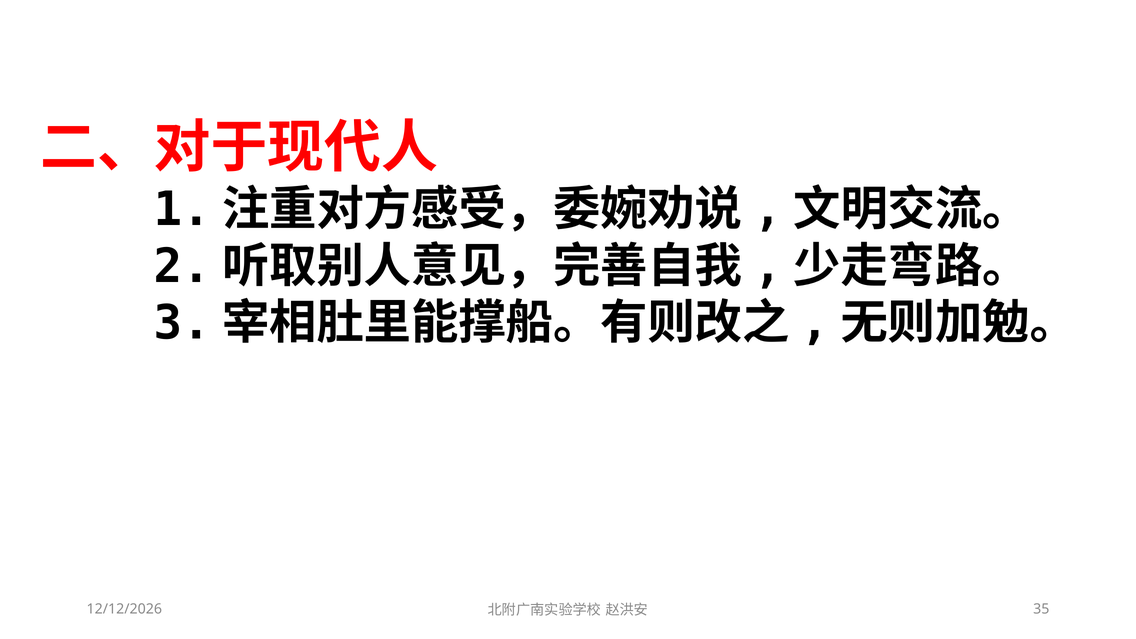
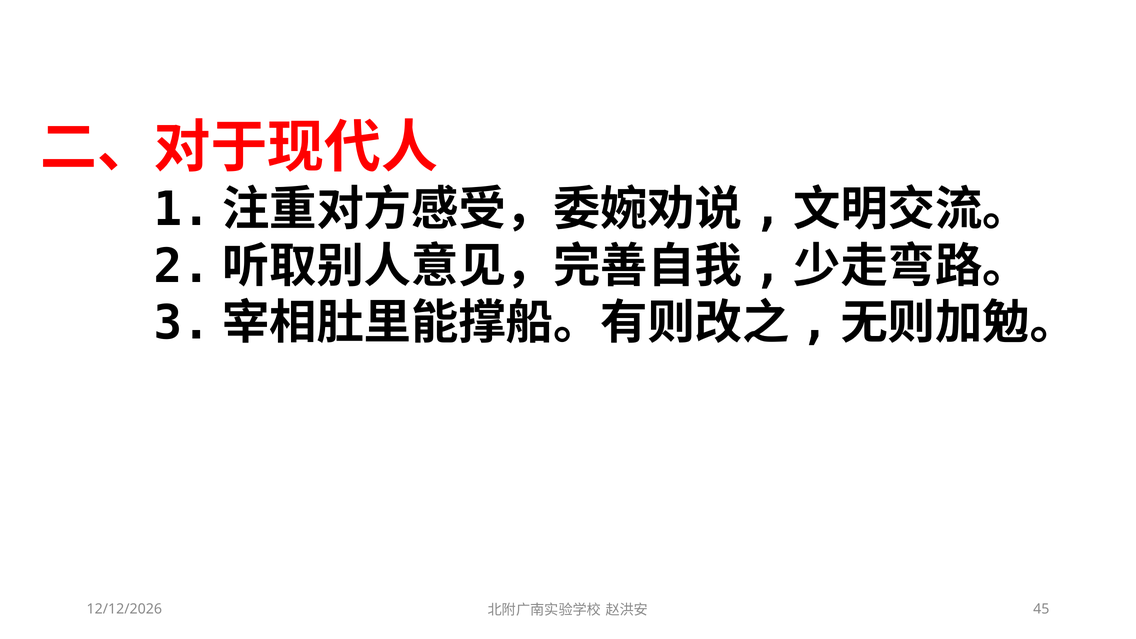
35: 35 -> 45 (1041, 609)
